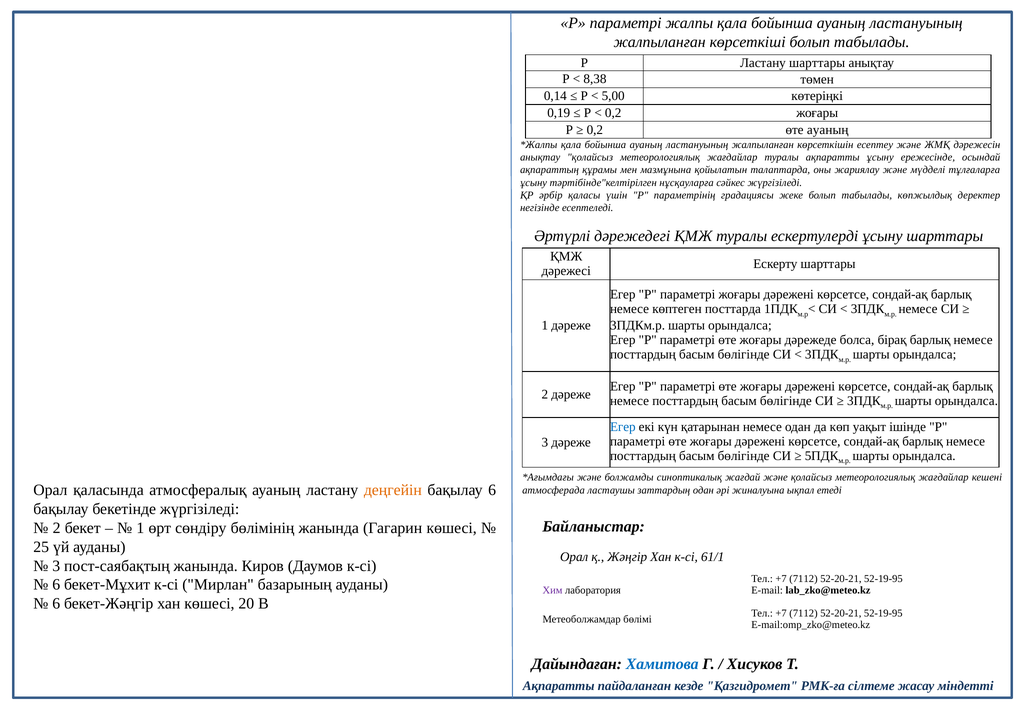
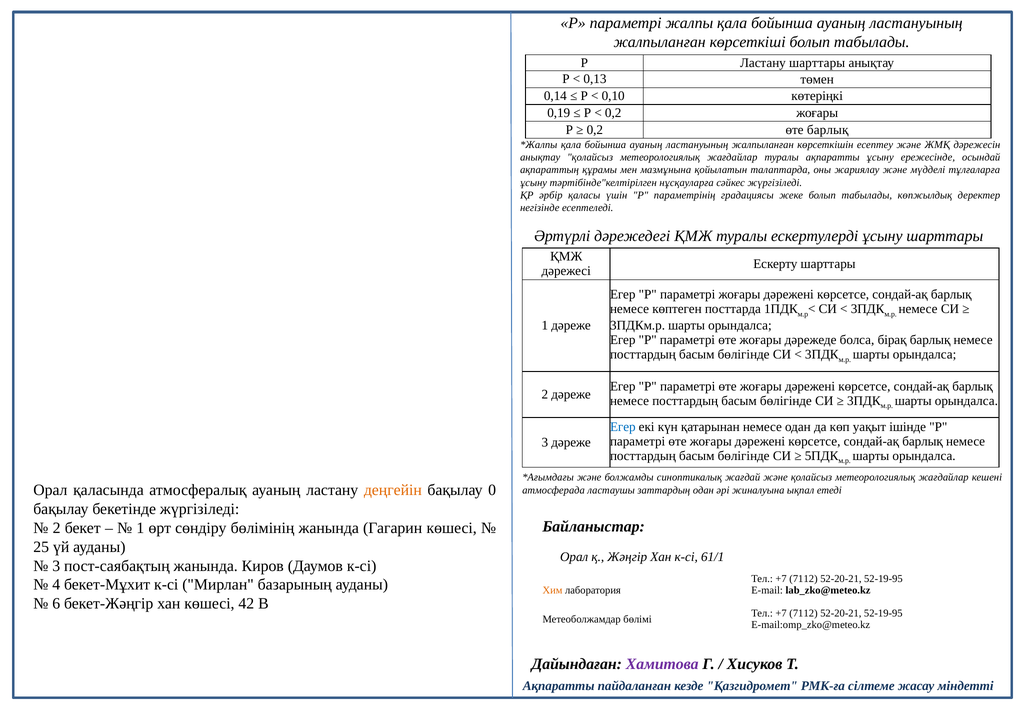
8,38: 8,38 -> 0,13 (595, 79)
5,00: 5,00 -> 0,10 (613, 96)
өте ауаның: ауаның -> барлық (828, 130)
бақылау 6: 6 -> 0 (492, 490)
6: 6 -> 4 (56, 584)
Хим colour: purple -> orange (553, 590)
20: 20 -> 42 (246, 603)
Хамитова colour: blue -> purple (662, 664)
